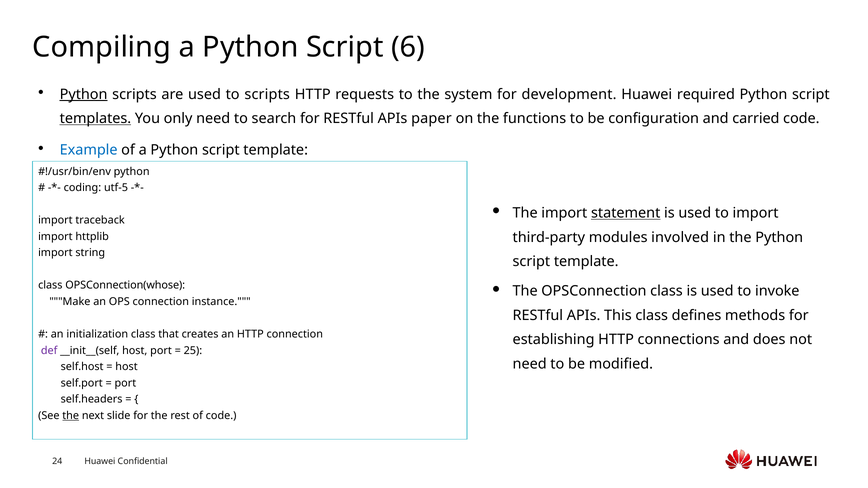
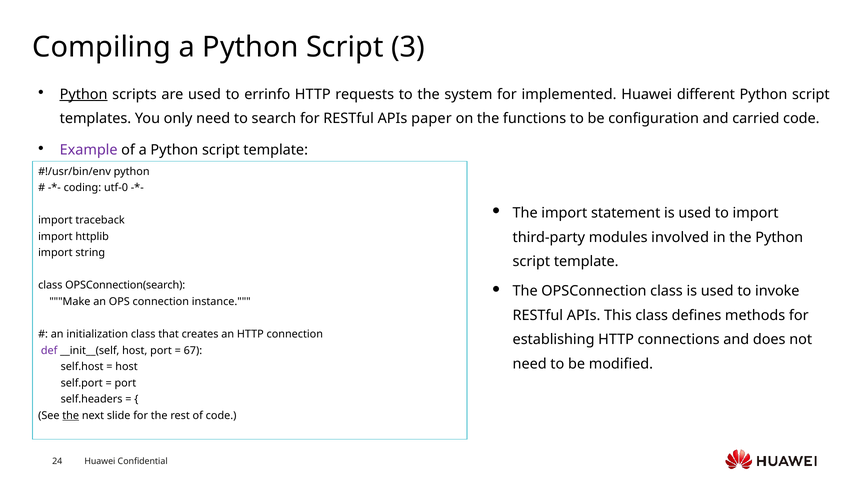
6: 6 -> 3 (408, 47)
to scripts: scripts -> errinfo (267, 94)
development: development -> implemented (569, 94)
required: required -> different (706, 94)
templates underline: present -> none (95, 119)
Example colour: blue -> purple (89, 150)
utf-5: utf-5 -> utf-0 (116, 188)
statement underline: present -> none (626, 213)
OPSConnection(whose: OPSConnection(whose -> OPSConnection(search (125, 286)
25: 25 -> 67 (193, 351)
